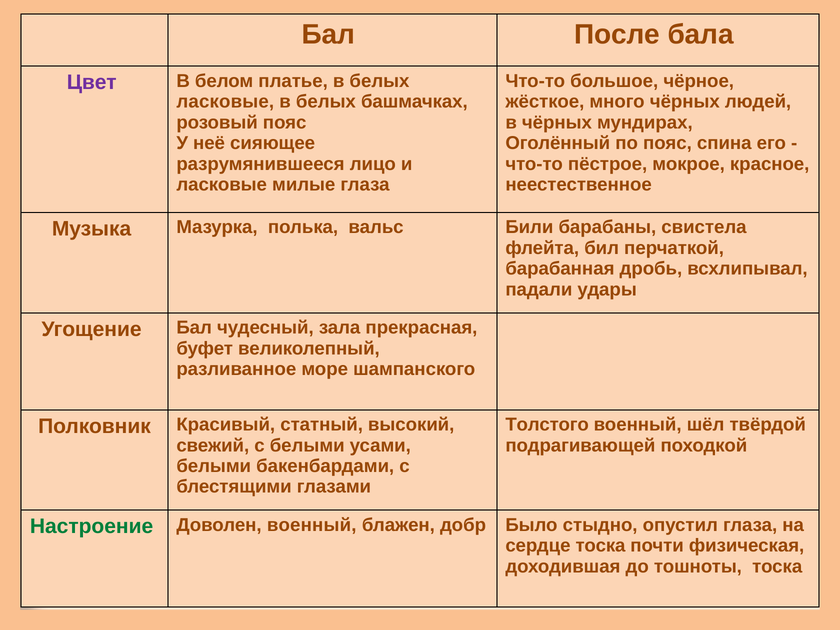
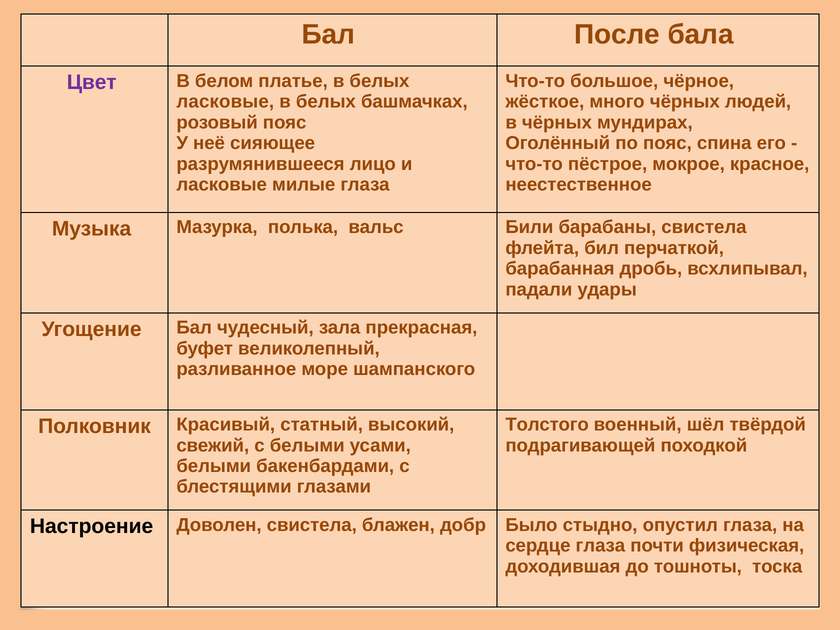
Настроение colour: green -> black (92, 526)
Доволен военный: военный -> свистела (312, 525)
сердце тоска: тоска -> глаза (600, 546)
